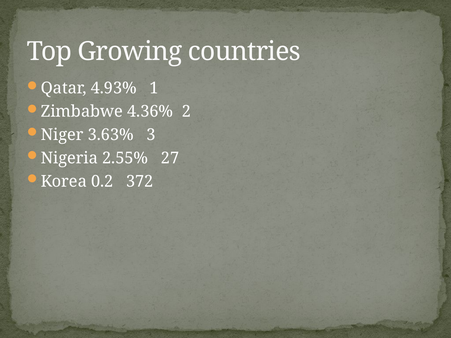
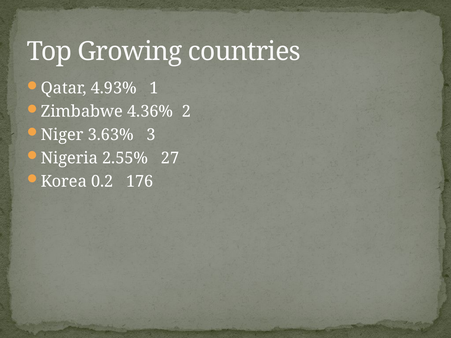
372: 372 -> 176 (140, 181)
